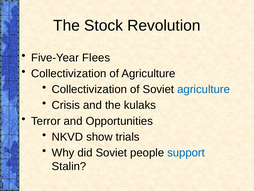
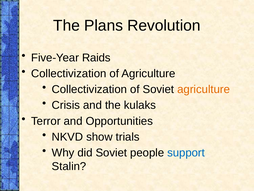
Stock: Stock -> Plans (104, 25)
Flees: Flees -> Raids (96, 58)
agriculture colour: blue -> orange (204, 89)
